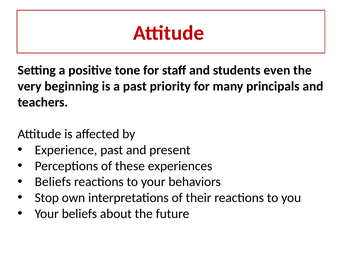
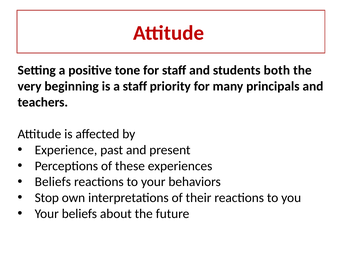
even: even -> both (277, 70)
a past: past -> staff (135, 86)
